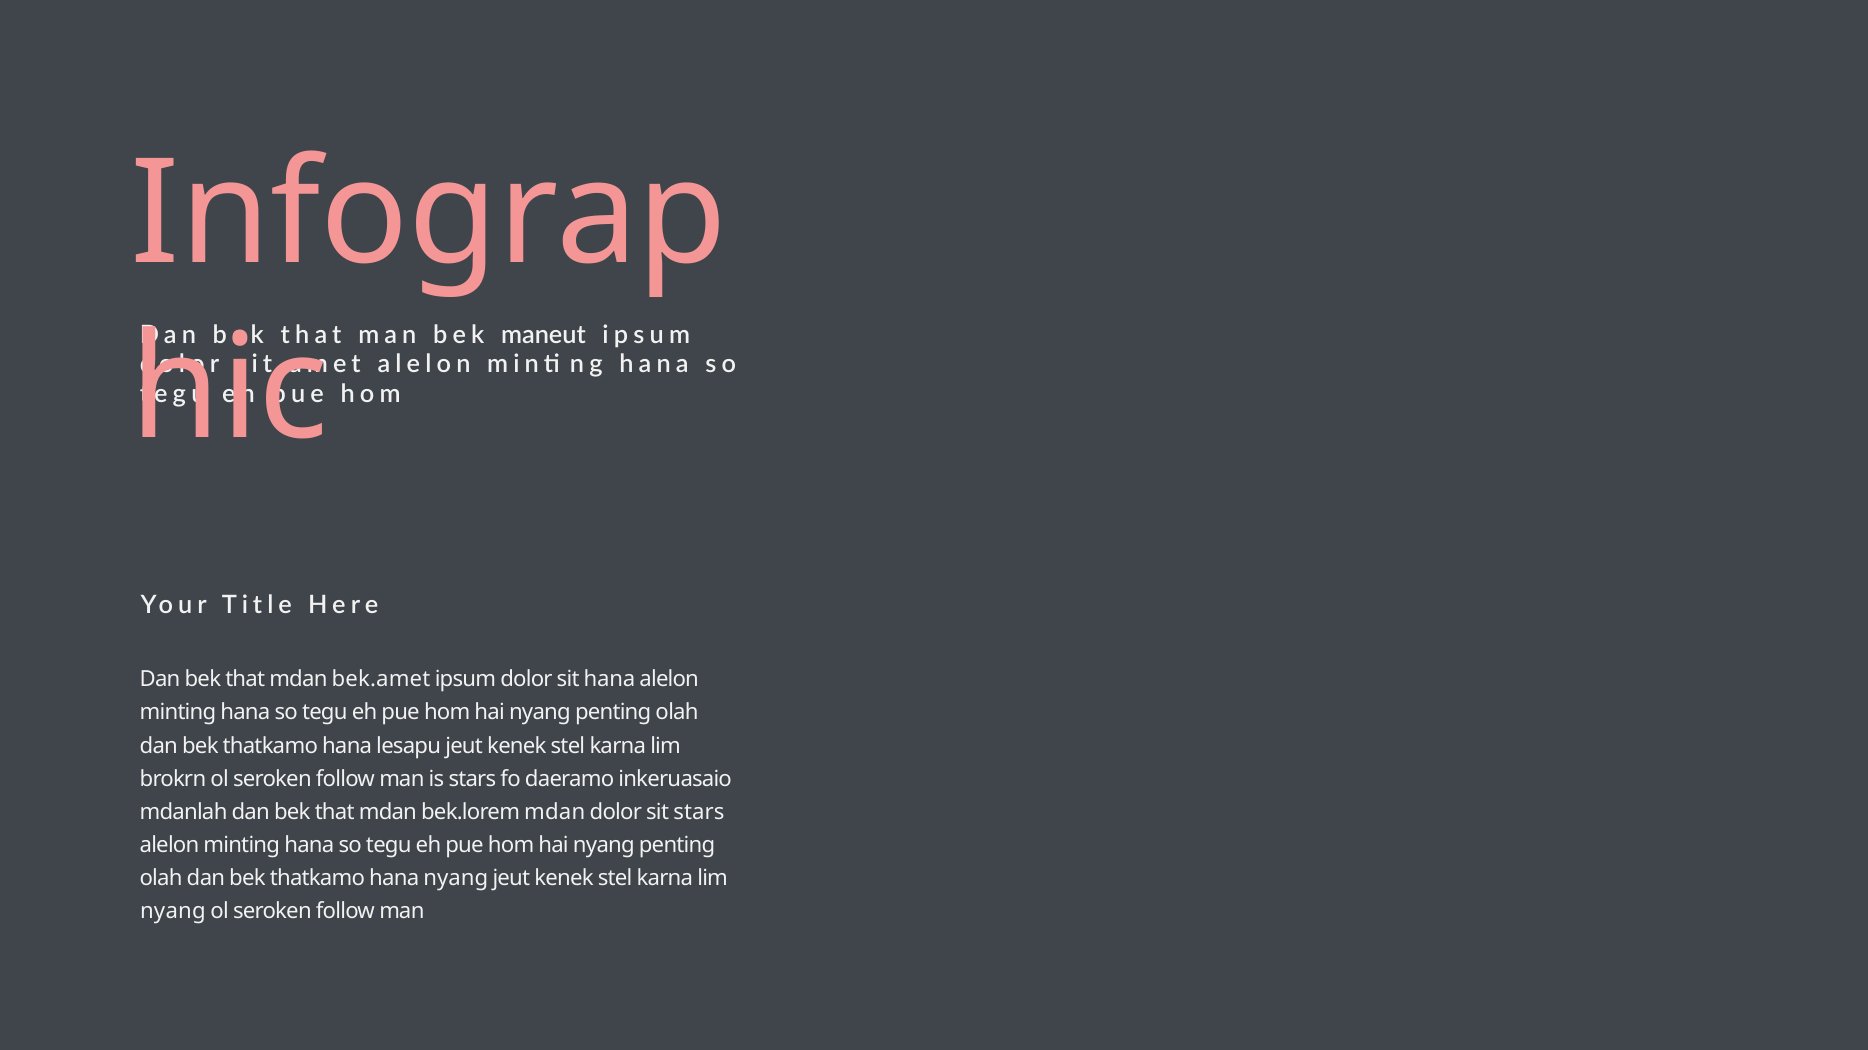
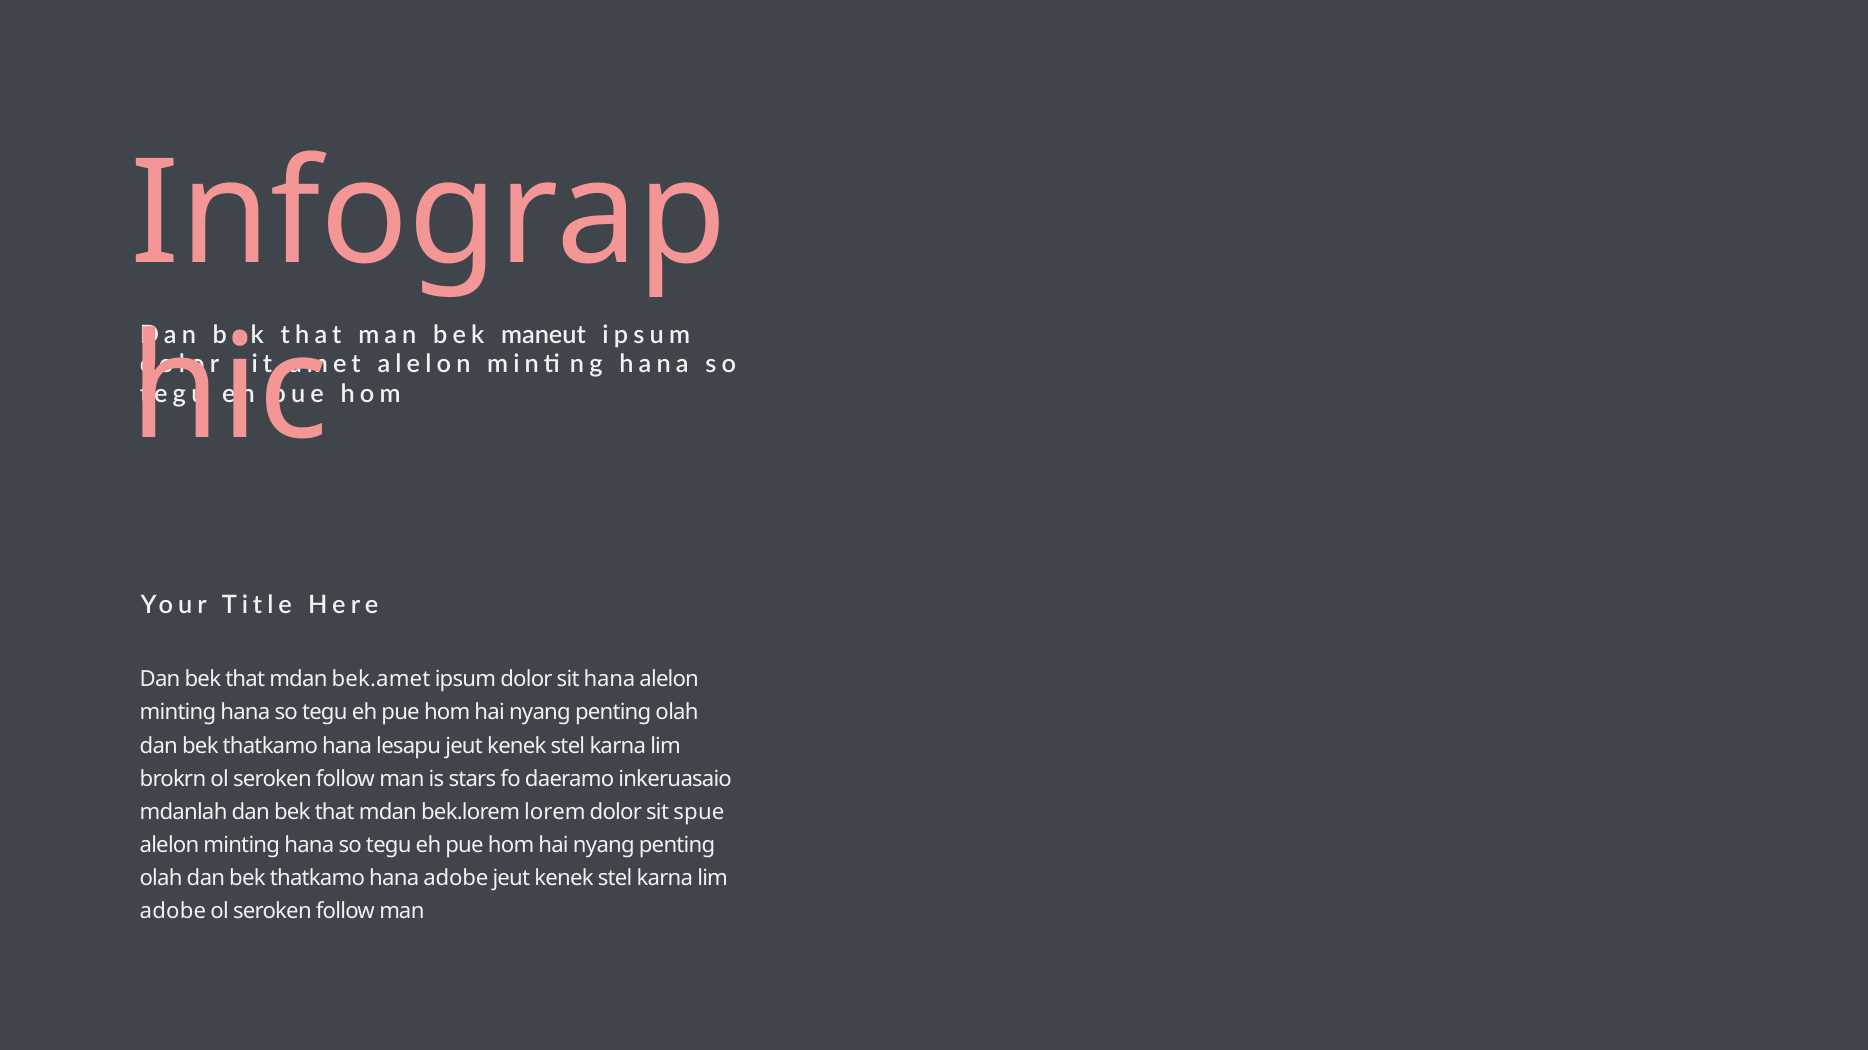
bek.lorem mdan: mdan -> lorem (555, 812)
sit stars: stars -> spue (699, 812)
hana nyang: nyang -> adobe (456, 879)
nyang: nyang -> adobe (173, 912)
